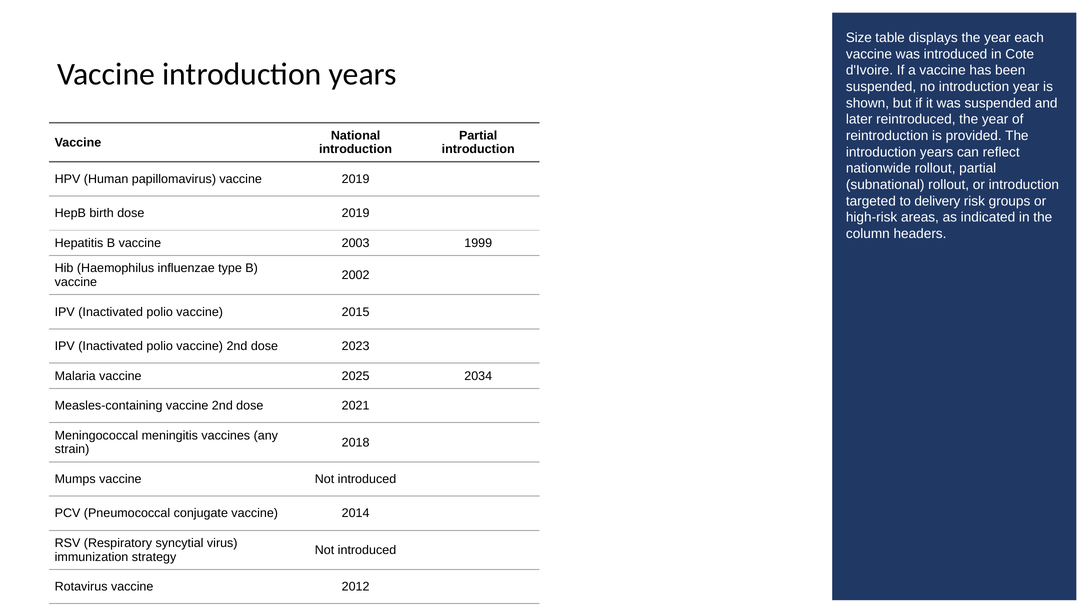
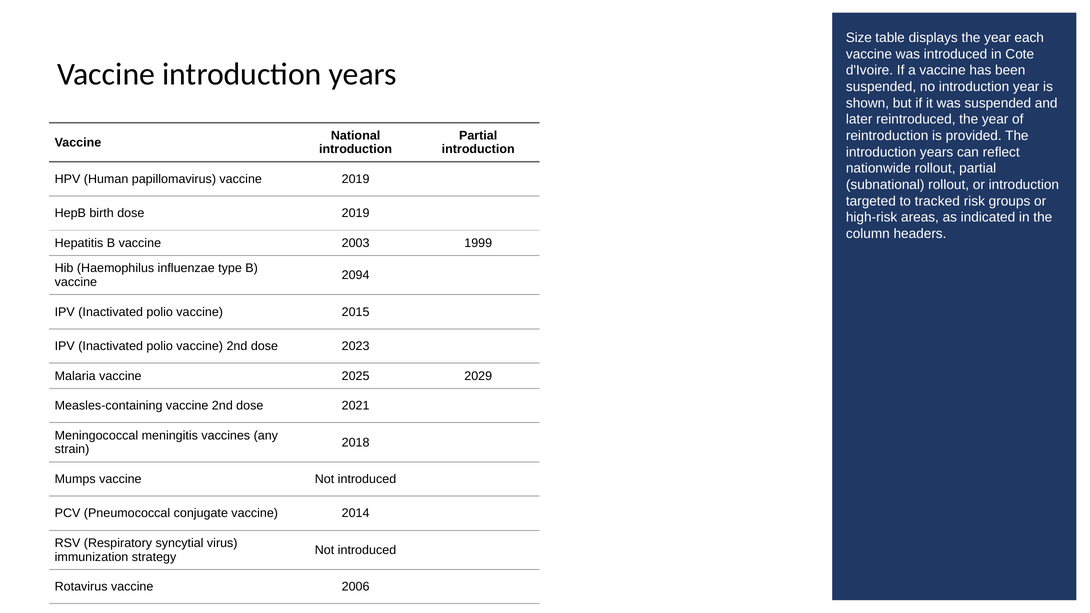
delivery: delivery -> tracked (937, 201)
2002: 2002 -> 2094 (356, 275)
2034: 2034 -> 2029 (478, 376)
2012: 2012 -> 2006 (356, 587)
